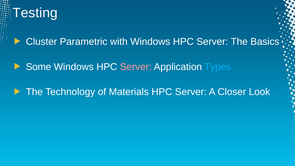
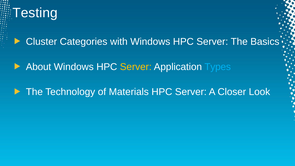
Parametric: Parametric -> Categories (84, 42)
Some: Some -> About (39, 67)
Server colour: pink -> yellow (136, 67)
